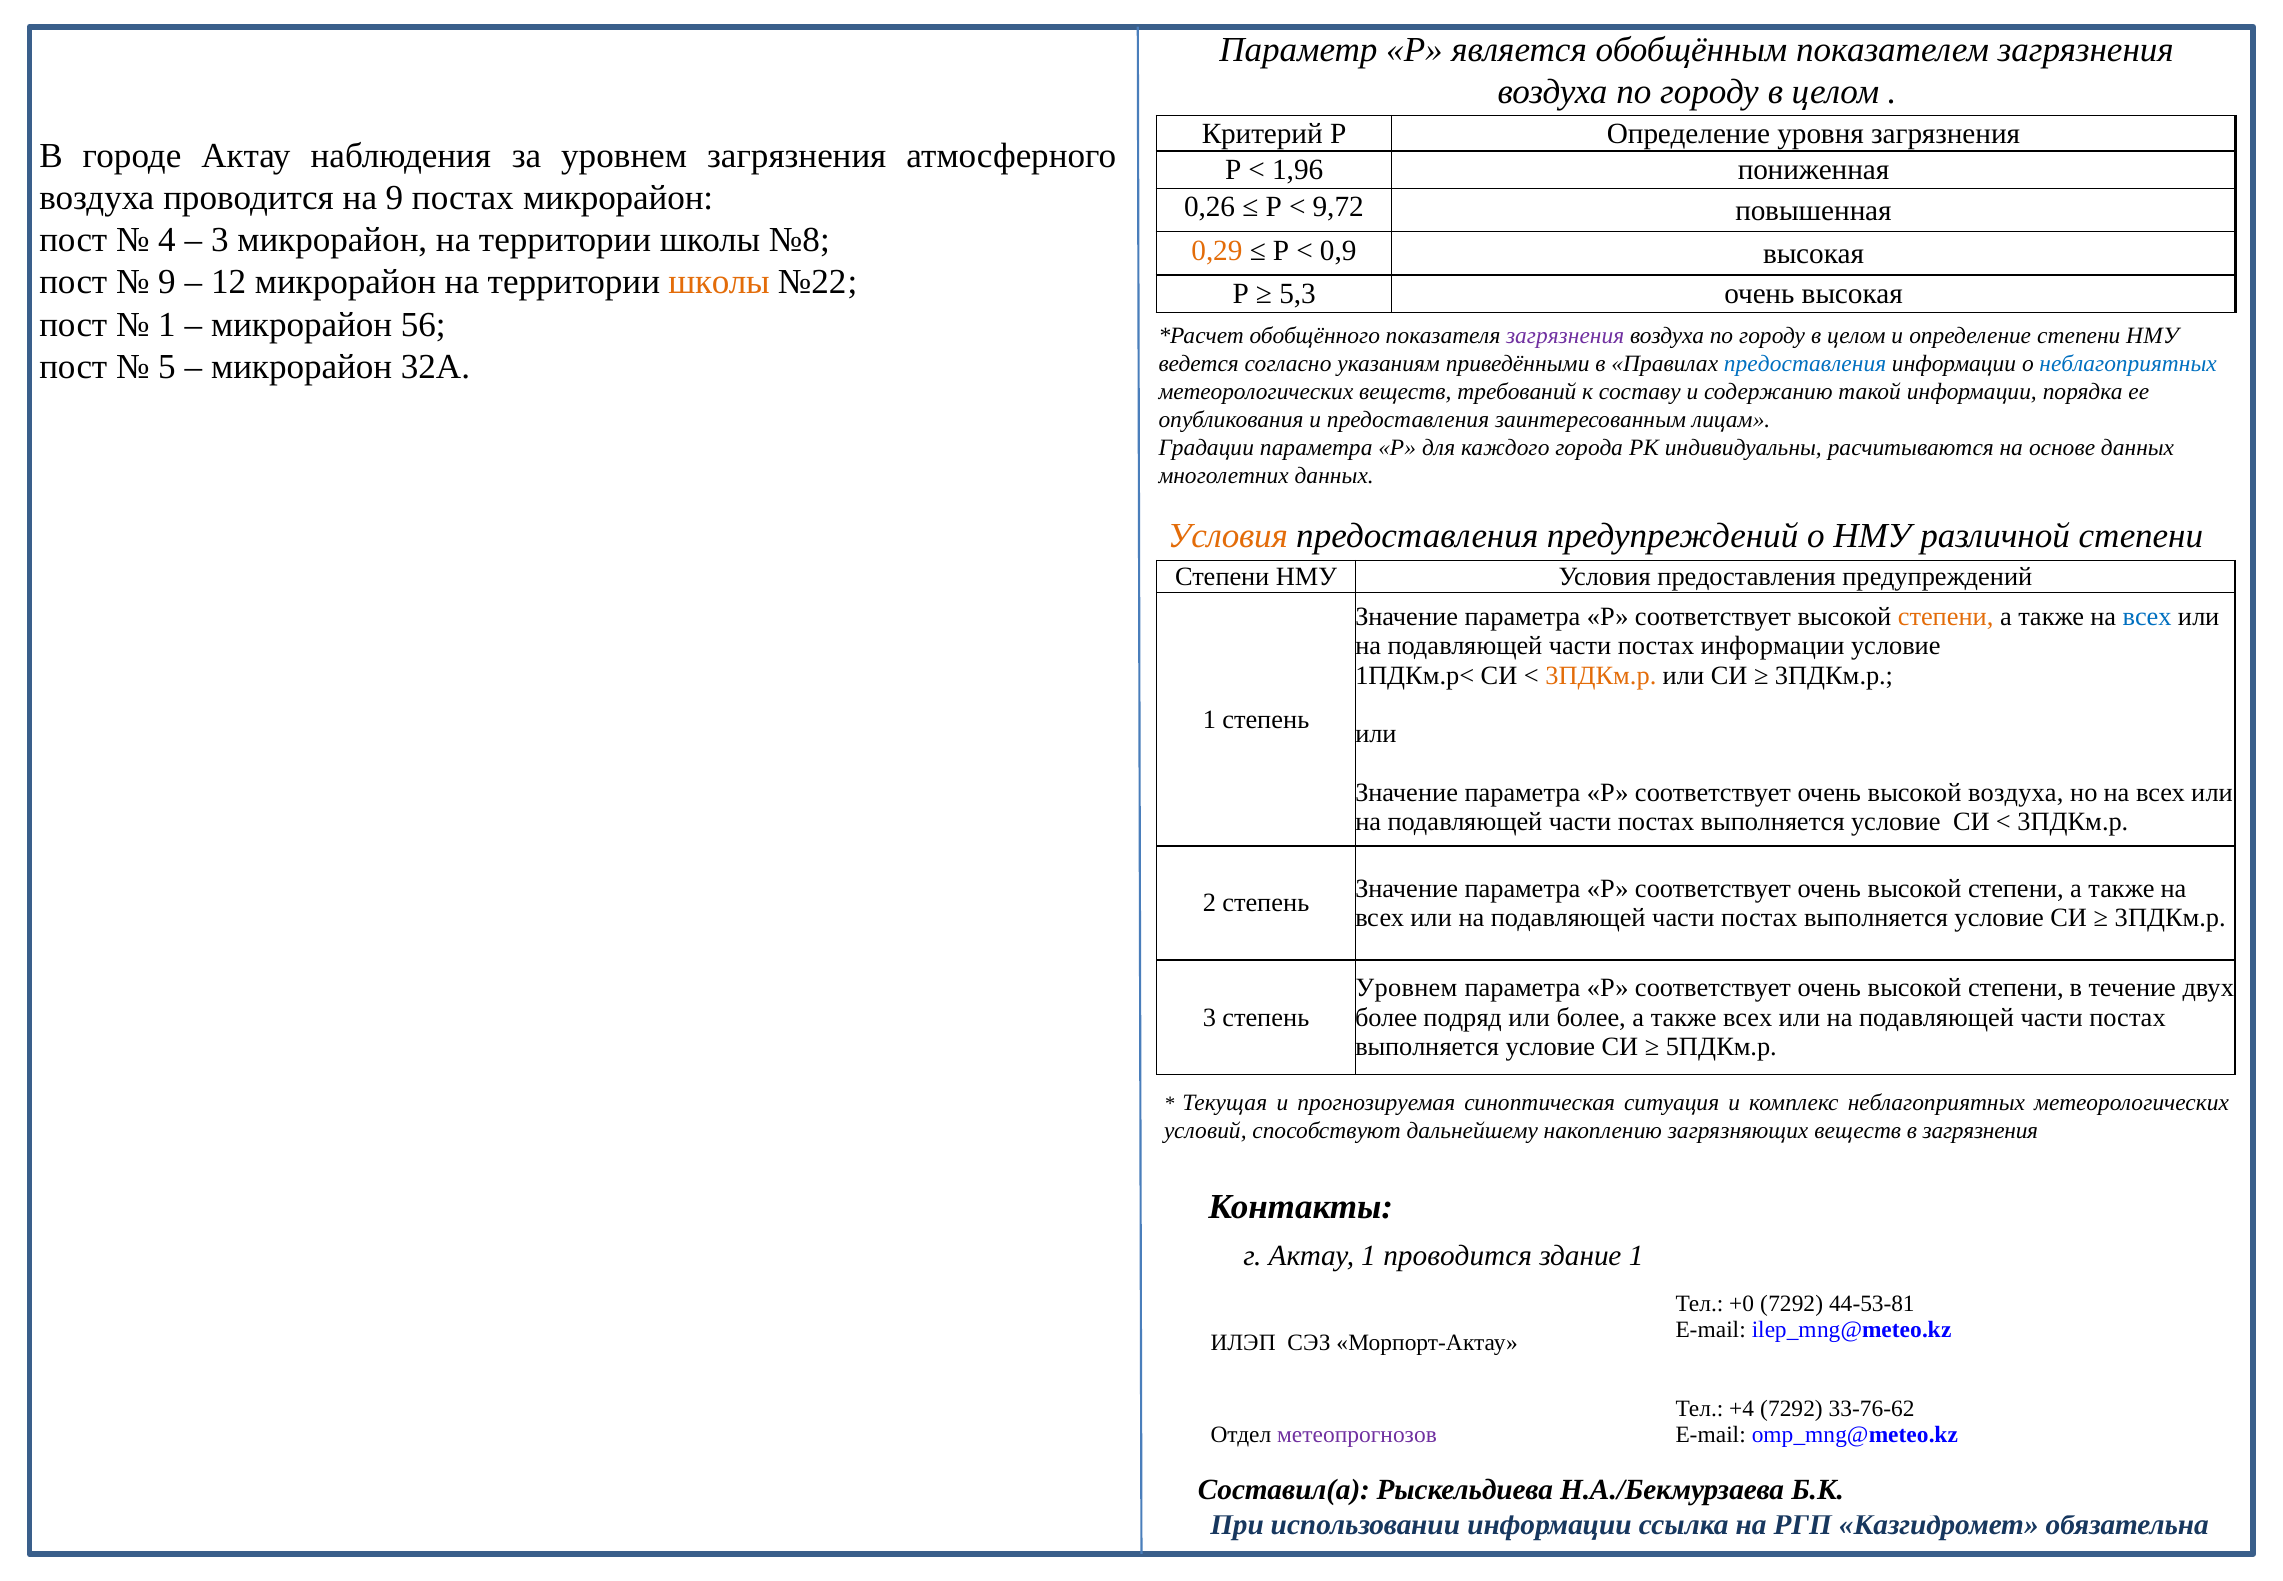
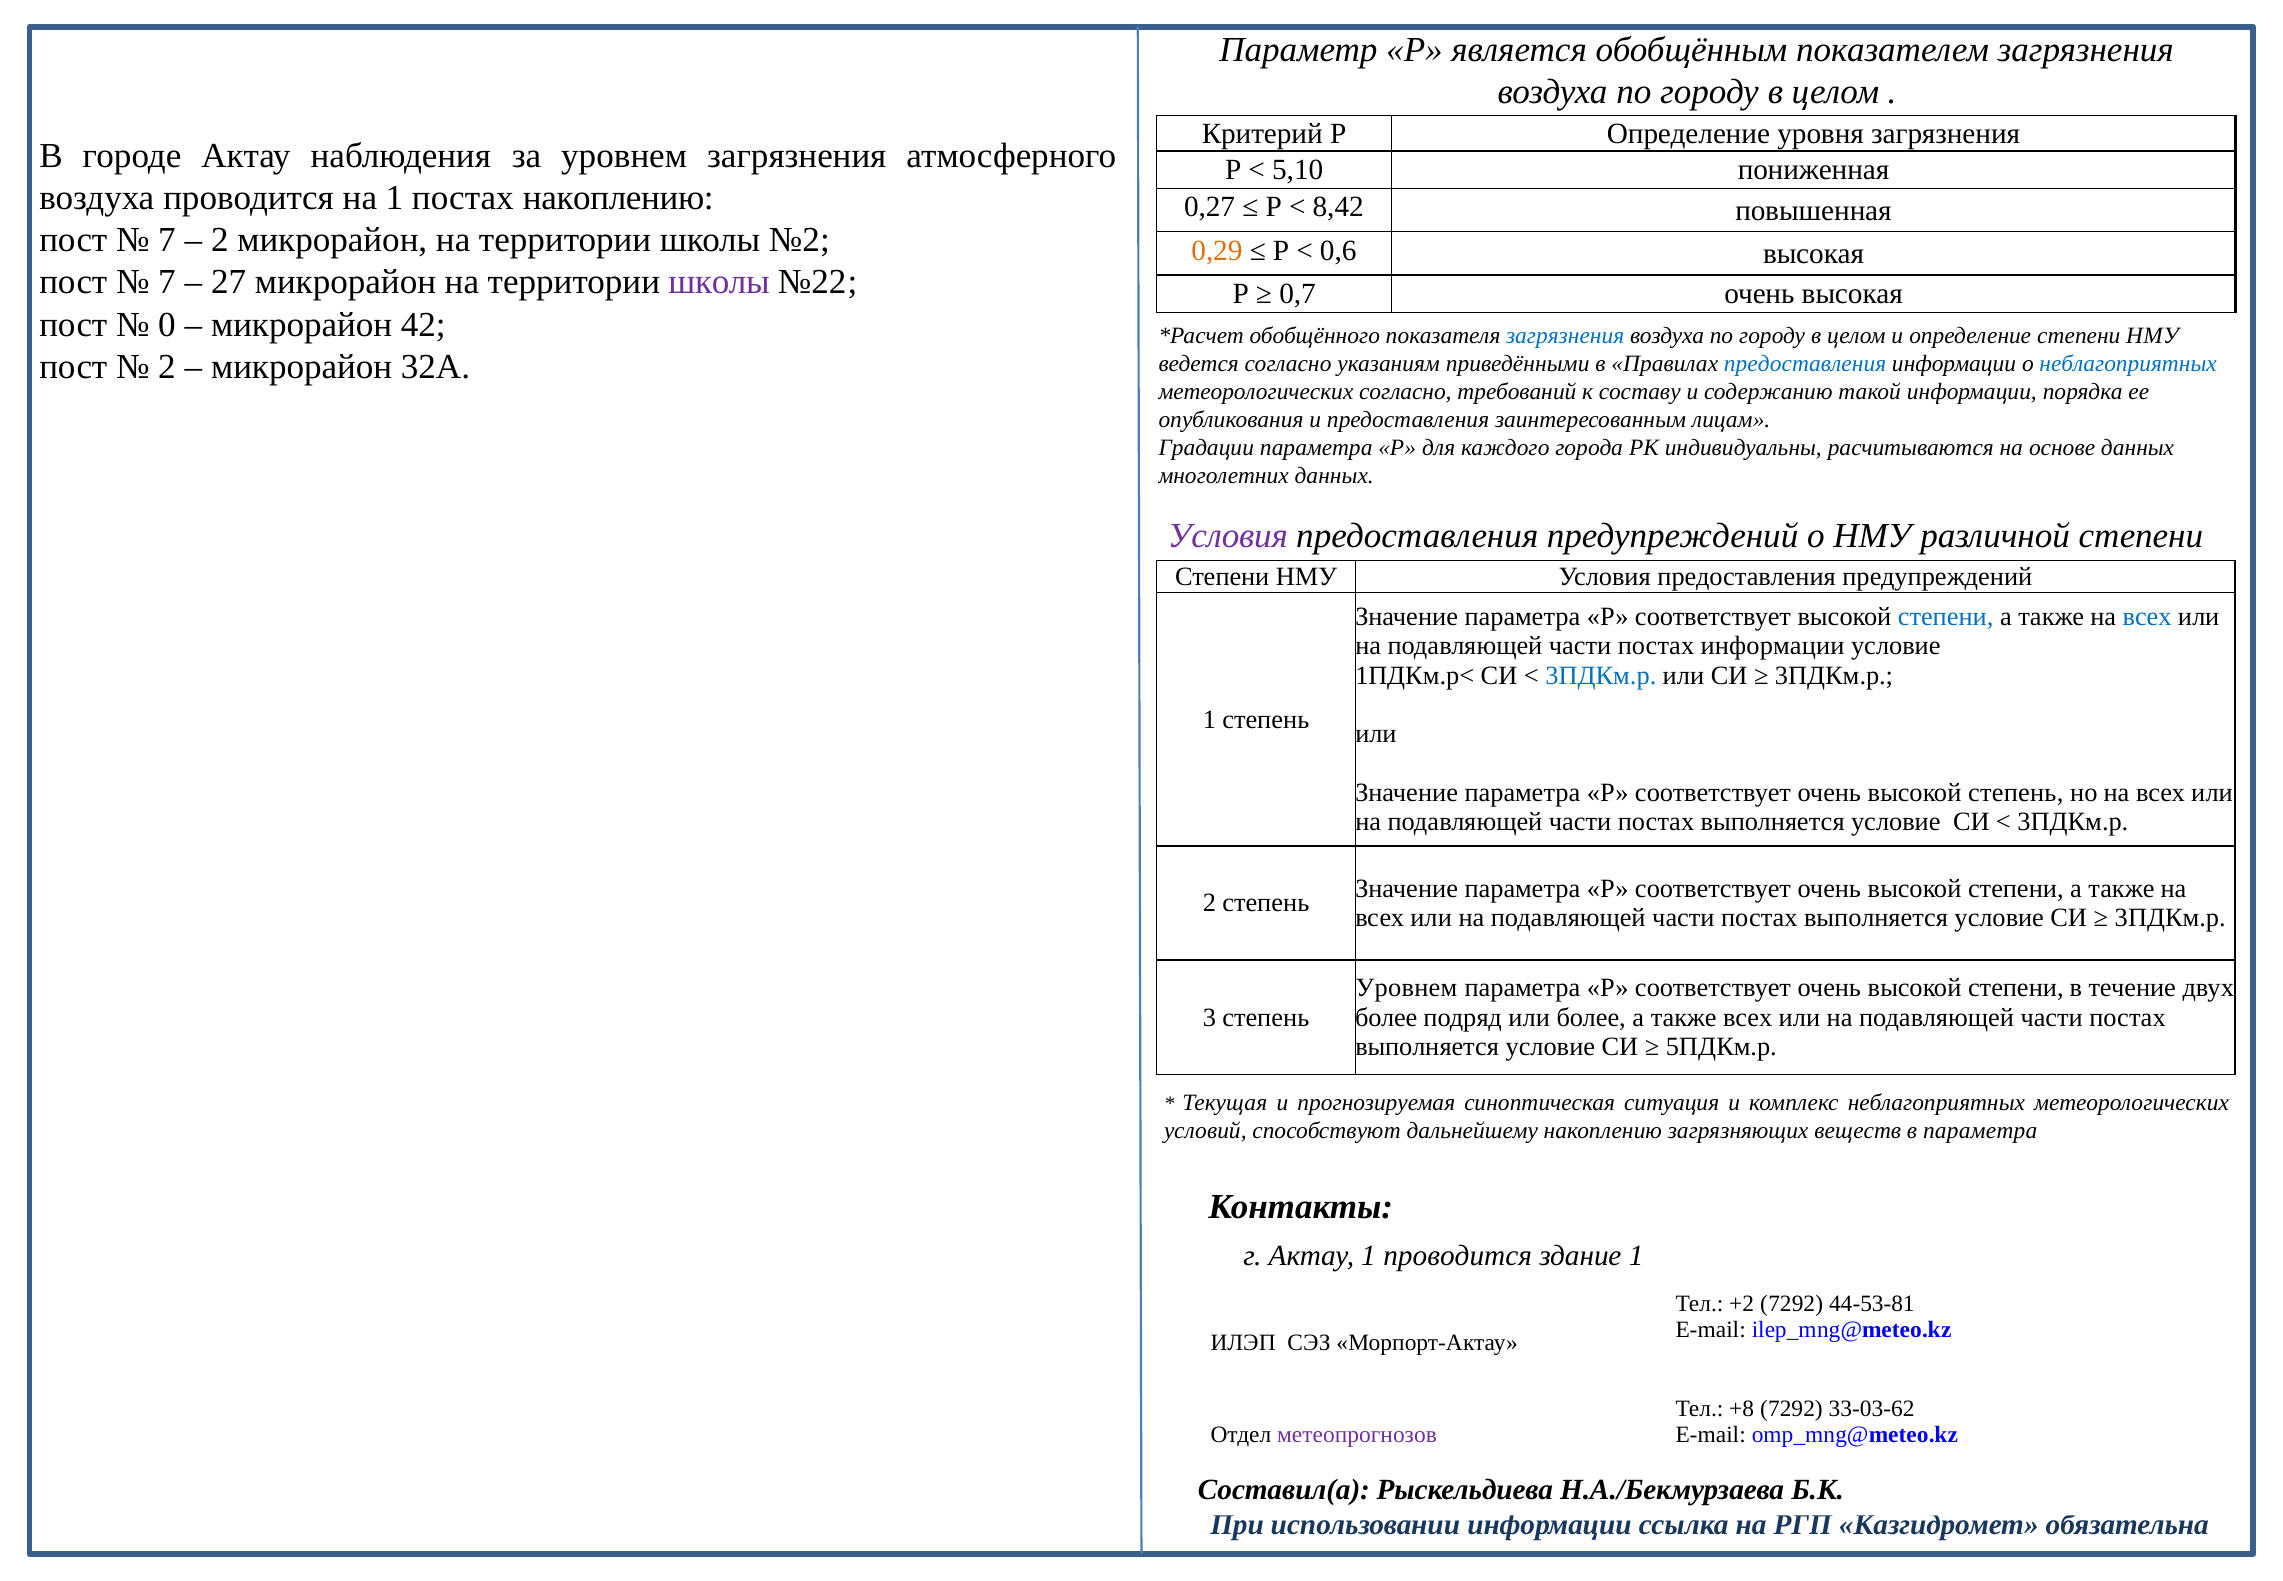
1,96: 1,96 -> 5,10 (1298, 169)
на 9: 9 -> 1 (394, 198)
постах микрорайон: микрорайон -> накоплению (618, 198)
0,26: 0,26 -> 0,27 (1210, 207)
9,72: 9,72 -> 8,42 (1338, 207)
4: 4 -> 7 (167, 240)
3: 3 -> 2 (220, 240)
№8: №8 -> №2 (799, 240)
0,9: 0,9 -> 0,6 (1338, 250)
9: 9 -> 7 (167, 282)
12: 12 -> 27 (229, 282)
школы colour: orange -> purple (719, 282)
5,3: 5,3 -> 0,7 (1298, 293)
1: 1 -> 0 (167, 324)
56: 56 -> 42 (423, 324)
загрязнения colour: purple -> blue (1565, 335)
5: 5 -> 2 (167, 367)
метеорологических веществ: веществ -> согласно (1405, 391)
Условия colour: orange -> purple (1228, 536)
степени colour: orange -> blue (1946, 617)
3ПДКм.р colour: orange -> blue (1601, 675)
высокой воздуха: воздуха -> степень (2016, 792)
в загрязнения: загрязнения -> параметра (1980, 1130)
+0: +0 -> +2 (1742, 1303)
+4: +4 -> +8 (1742, 1409)
33-76-62: 33-76-62 -> 33-03-62 (1872, 1409)
